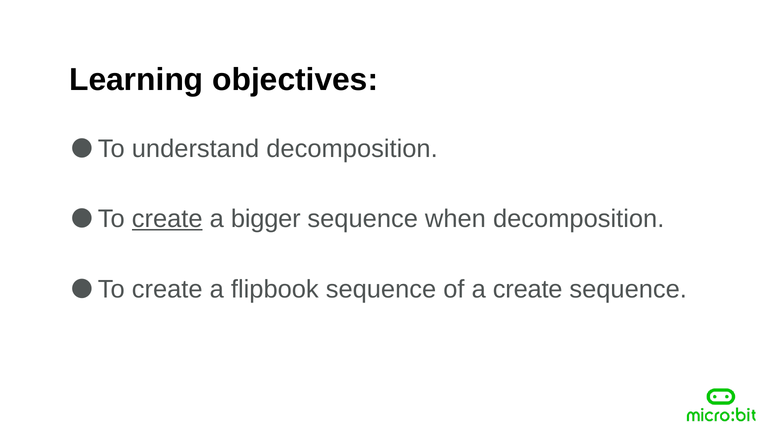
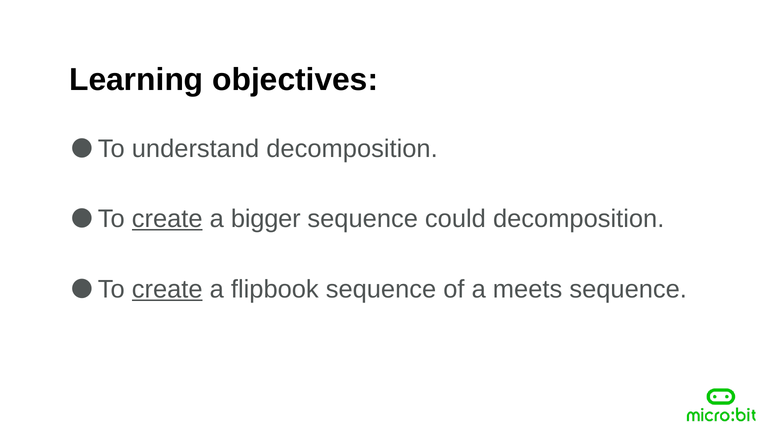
when: when -> could (455, 219)
create underline: none -> present (167, 290)
a create: create -> meets (528, 290)
